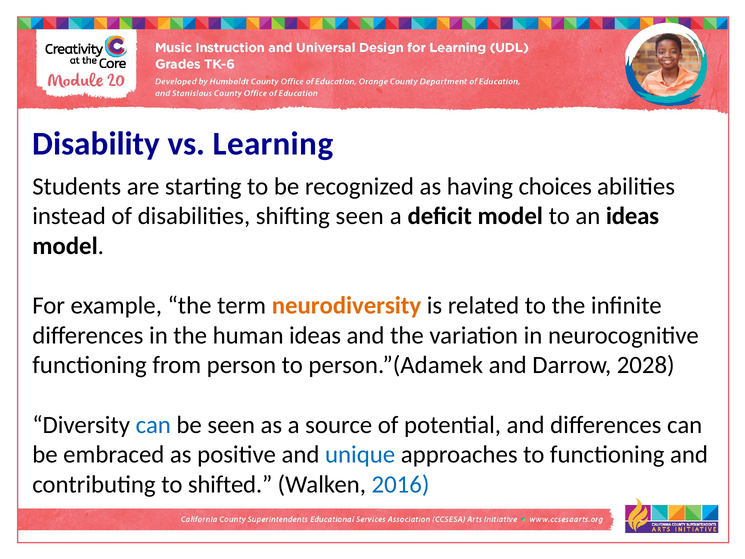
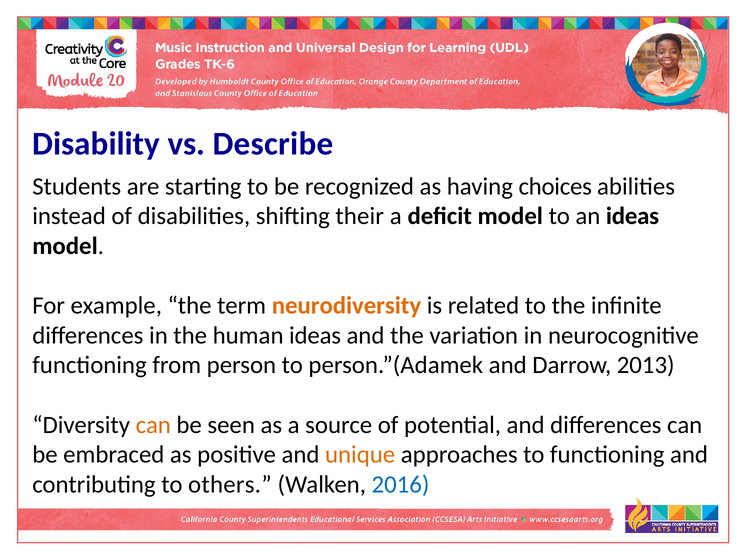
Learning: Learning -> Describe (273, 144)
shifting seen: seen -> their (360, 216)
2028: 2028 -> 2013 (646, 365)
can colour: blue -> orange (153, 425)
unique colour: blue -> orange (360, 454)
shifted: shifted -> others (230, 484)
